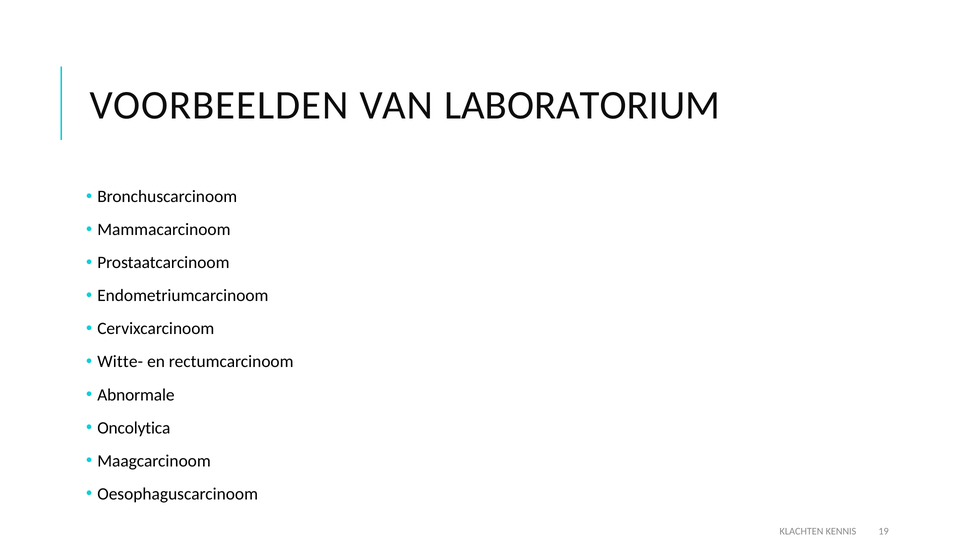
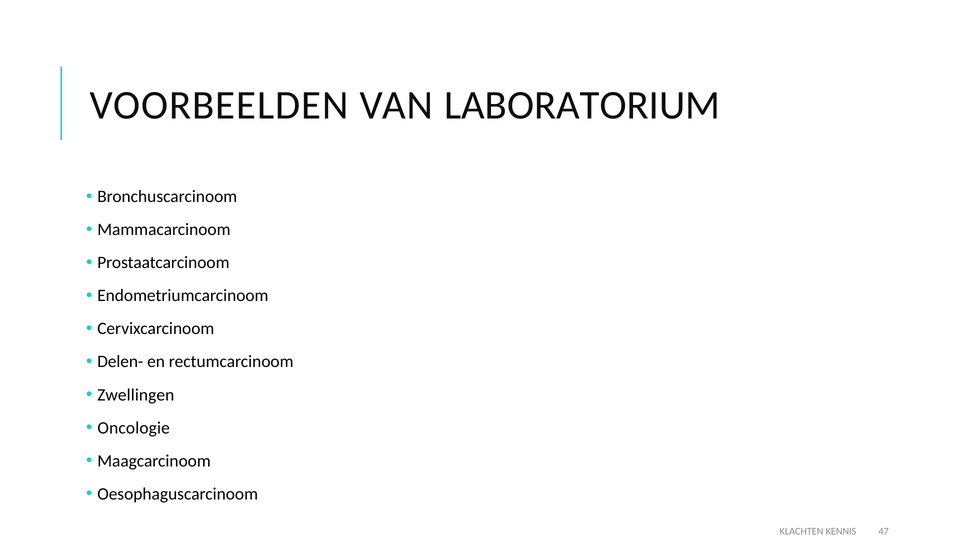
Witte-: Witte- -> Delen- (120, 362)
Abnormale: Abnormale -> Zwellingen (136, 395)
Oncolytica: Oncolytica -> Oncologie (134, 428)
19: 19 -> 47 (884, 532)
